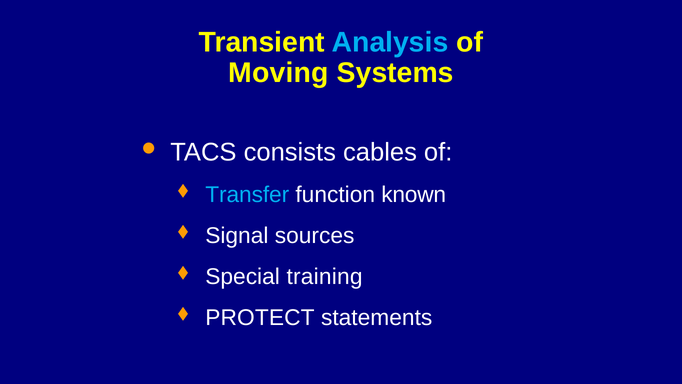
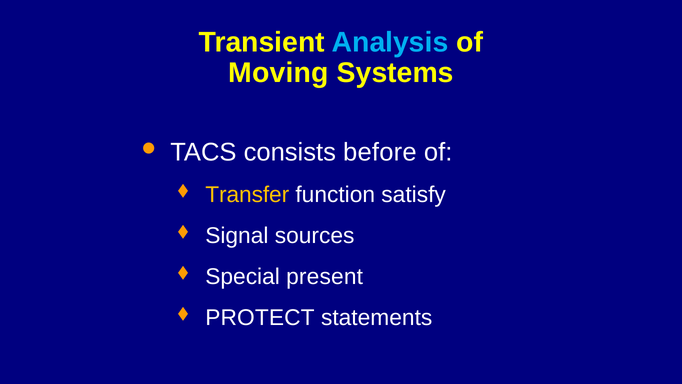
cables: cables -> before (380, 152)
Transfer colour: light blue -> yellow (247, 195)
known: known -> satisfy (414, 195)
training: training -> present (325, 276)
